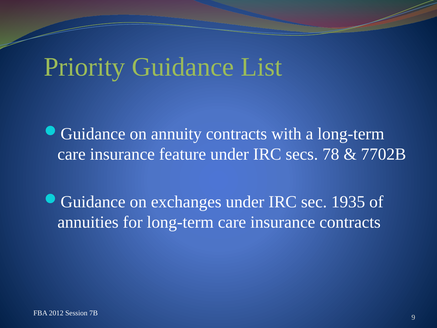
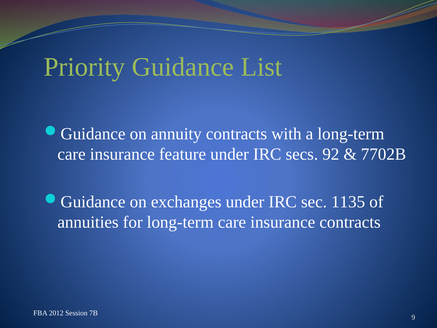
78: 78 -> 92 (331, 154)
1935: 1935 -> 1135 (348, 202)
